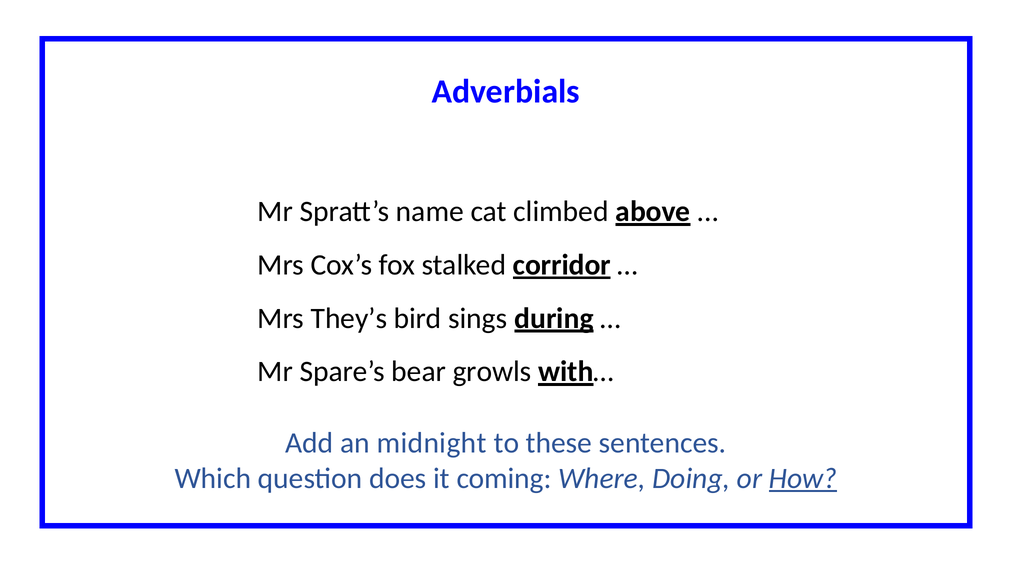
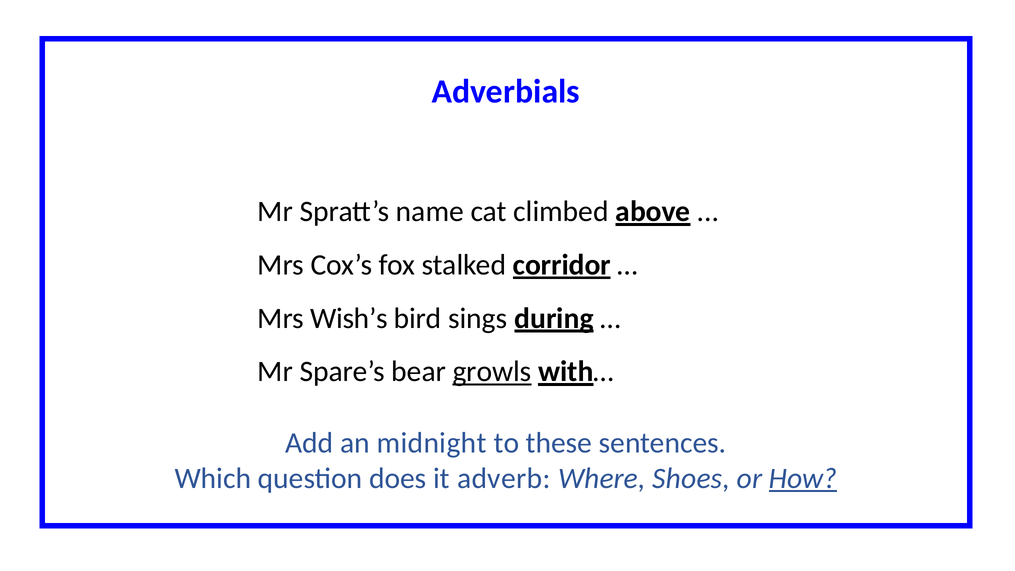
They’s: They’s -> Wish’s (349, 318)
growls underline: none -> present (492, 372)
coming: coming -> adverb (504, 478)
Doing: Doing -> Shoes (691, 478)
